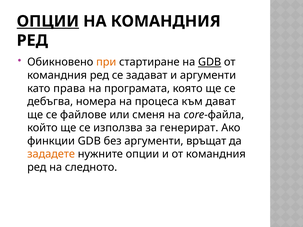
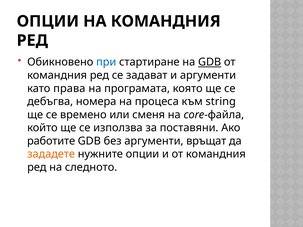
ОПЦИИ underline: present -> none (48, 21)
при colour: orange -> blue (106, 62)
дават: дават -> string (221, 102)
файлове: файлове -> времено (83, 115)
генерират: генерират -> поставяни (189, 128)
финкции: финкции -> работите (51, 141)
